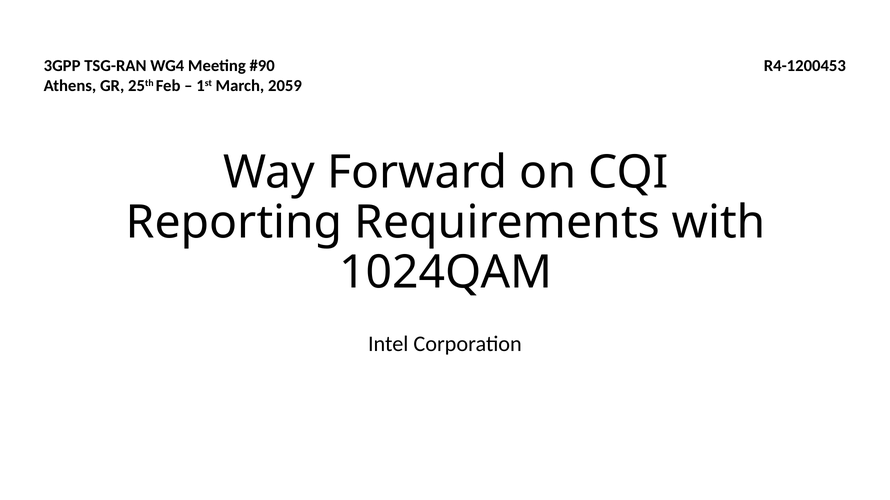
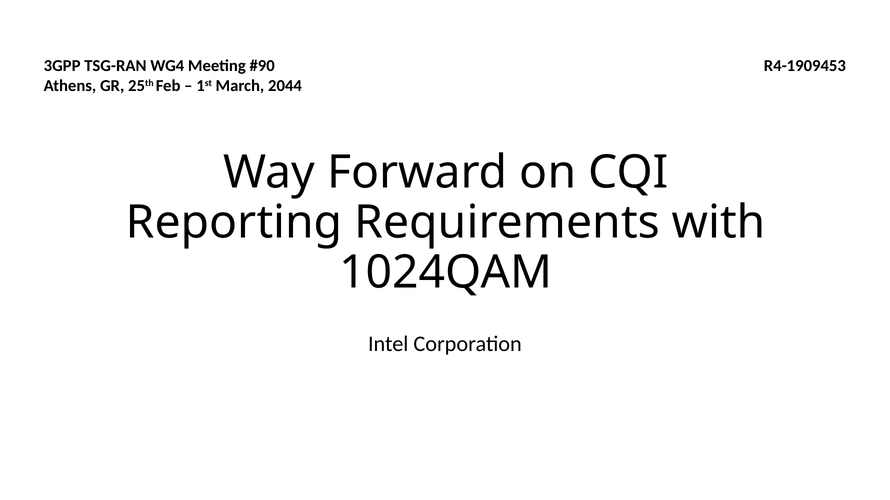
R4-1200453: R4-1200453 -> R4-1909453 (805, 66)
2059: 2059 -> 2044 (285, 86)
